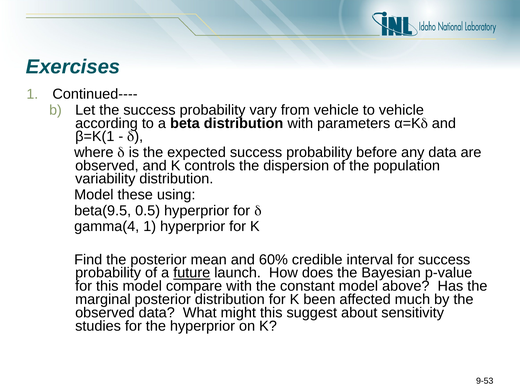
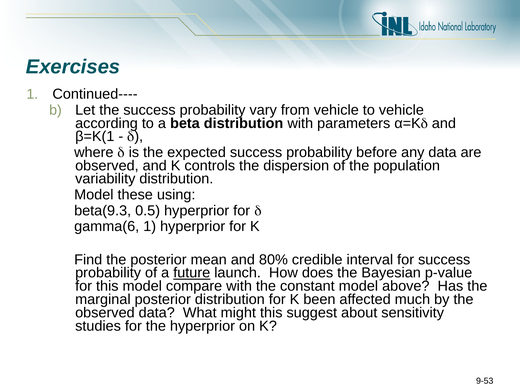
beta(9.5: beta(9.5 -> beta(9.3 (103, 211)
gamma(4: gamma(4 -> gamma(6 (107, 226)
60%: 60% -> 80% (273, 260)
